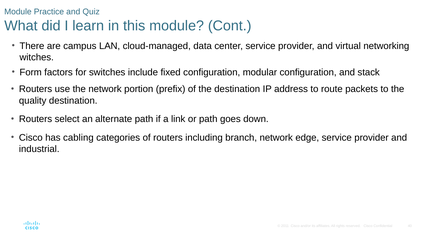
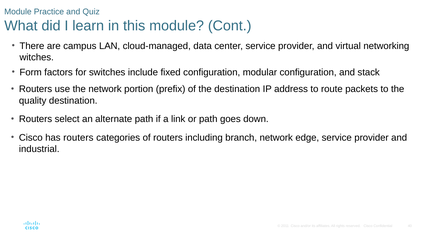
has cabling: cabling -> routers (78, 138)
